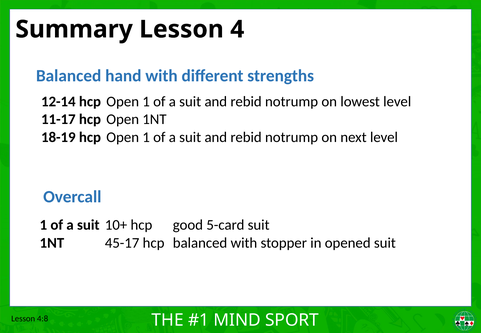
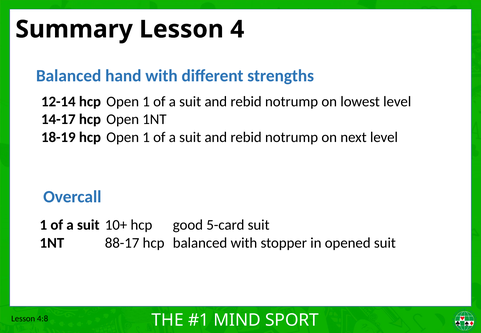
11-17: 11-17 -> 14-17 (58, 119)
45-17: 45-17 -> 88-17 (122, 243)
